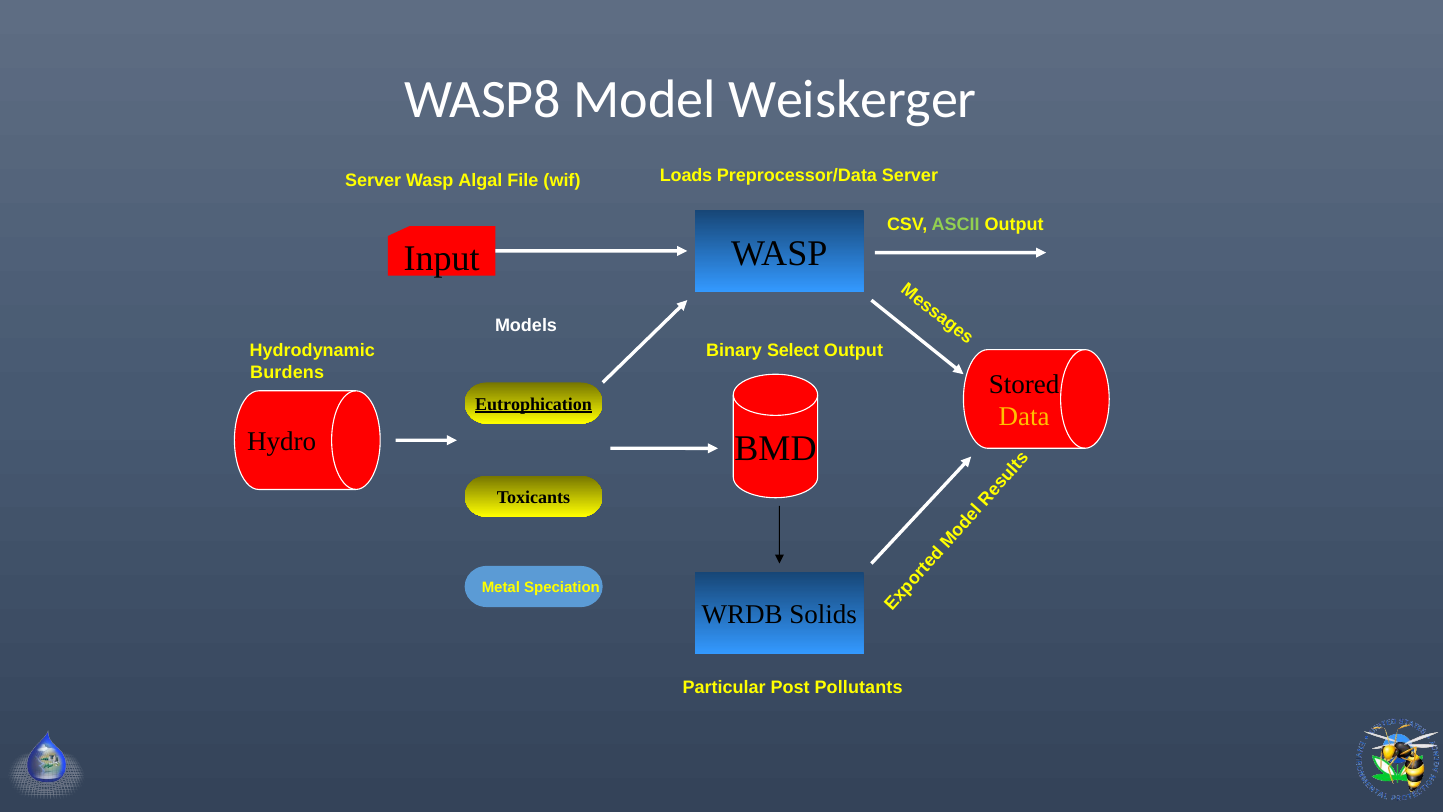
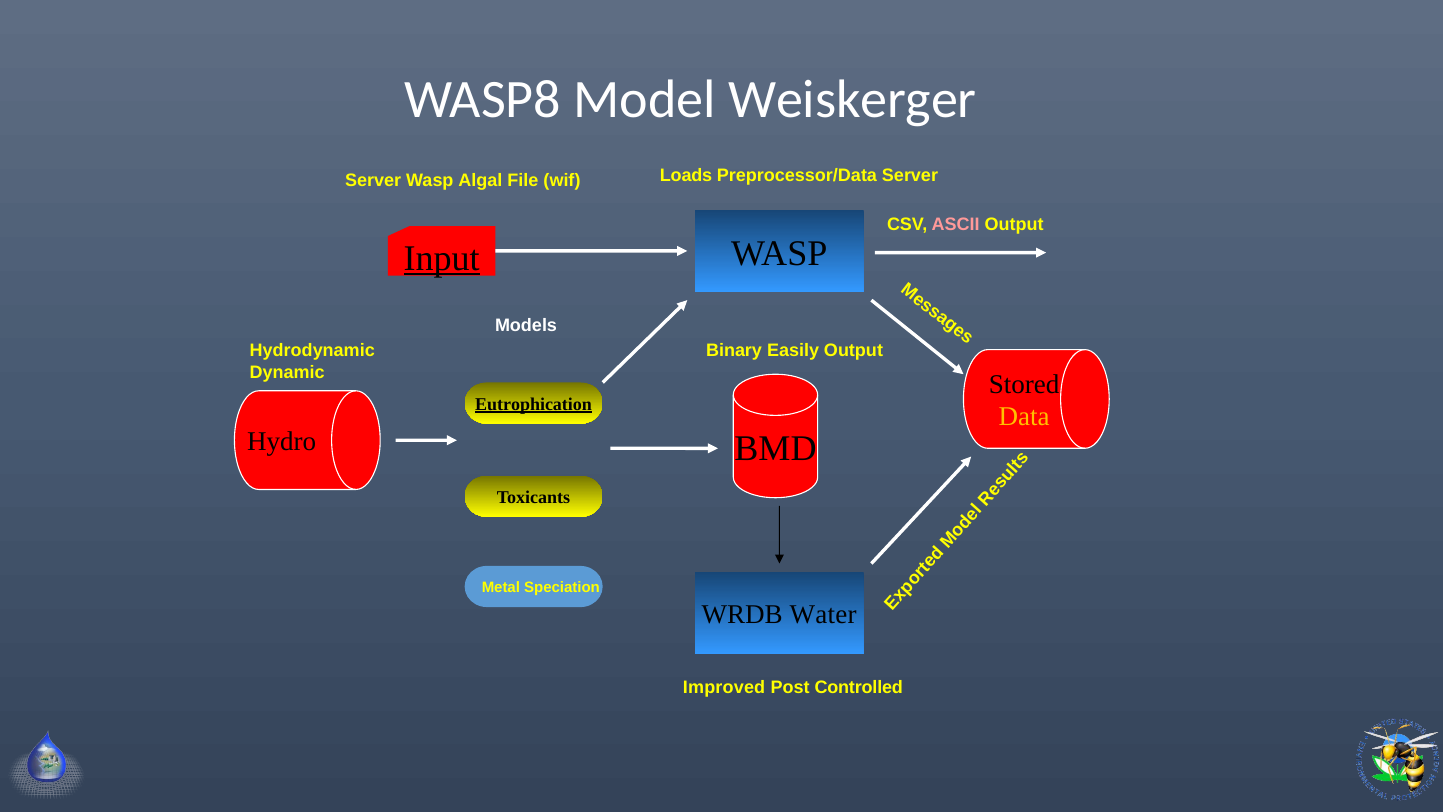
ASCII colour: light green -> pink (956, 225)
Input underline: none -> present (442, 258)
Select: Select -> Easily (793, 350)
Burdens: Burdens -> Dynamic (287, 372)
Solids: Solids -> Water (823, 615)
Particular: Particular -> Improved (724, 688)
Pollutants: Pollutants -> Controlled (859, 688)
